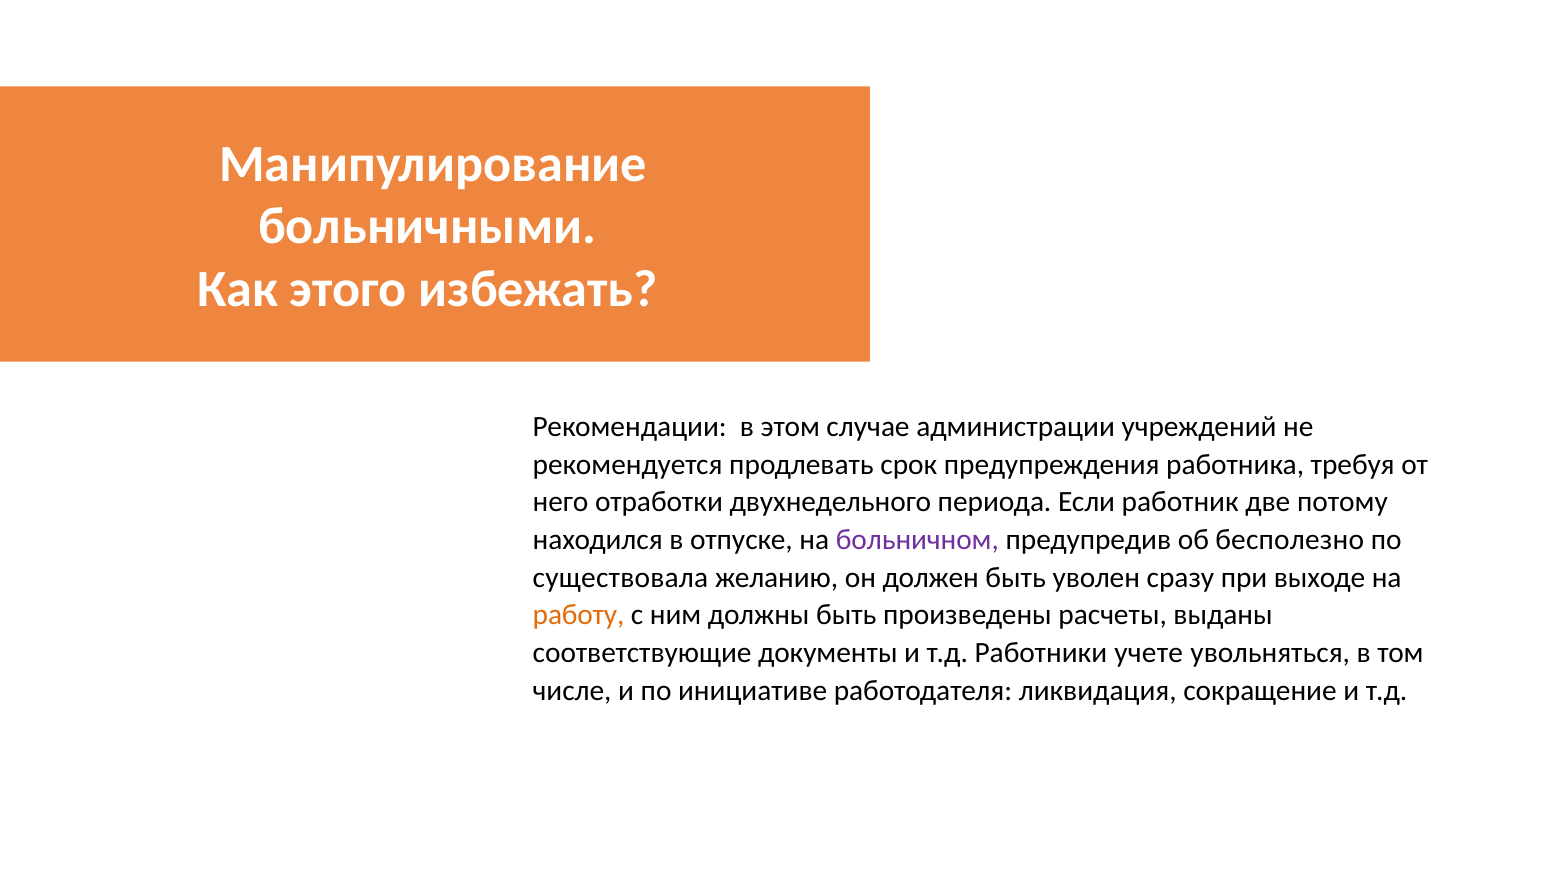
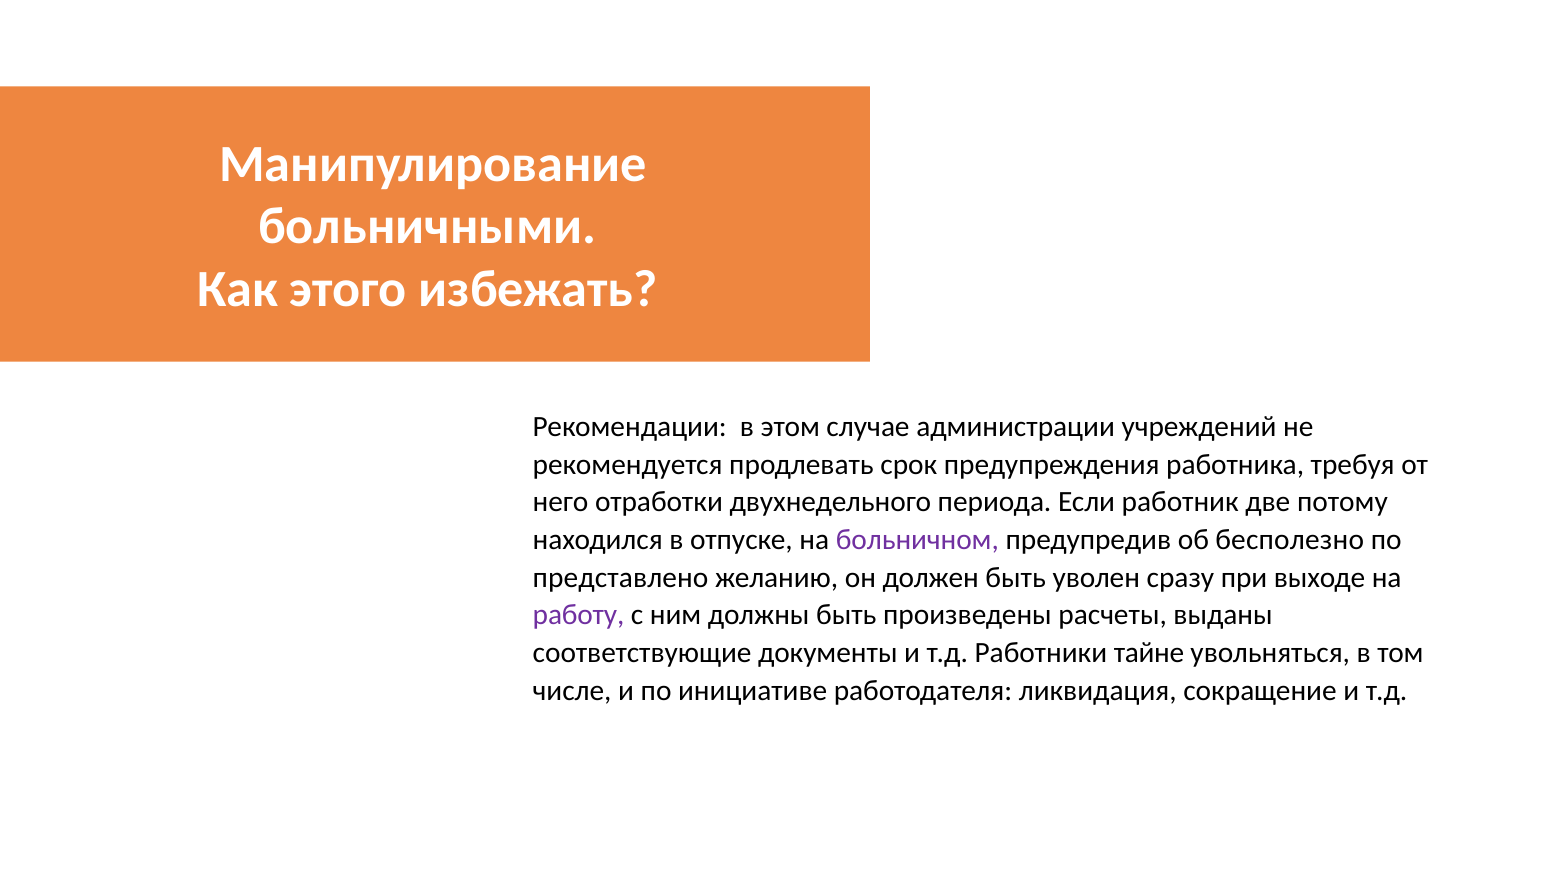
существовала: существовала -> представлено (621, 578)
работу colour: orange -> purple (579, 616)
учете: учете -> тайне (1149, 653)
